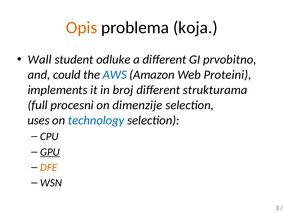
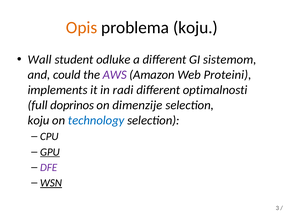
problema koja: koja -> koju (195, 27)
prvobitno: prvobitno -> sistemom (230, 60)
AWS colour: blue -> purple (115, 75)
broj: broj -> radi (123, 90)
strukturama: strukturama -> optimalnosti (215, 90)
procesni: procesni -> doprinos (72, 105)
uses: uses -> koju (39, 120)
DFE colour: orange -> purple (49, 167)
WSN underline: none -> present (51, 183)
